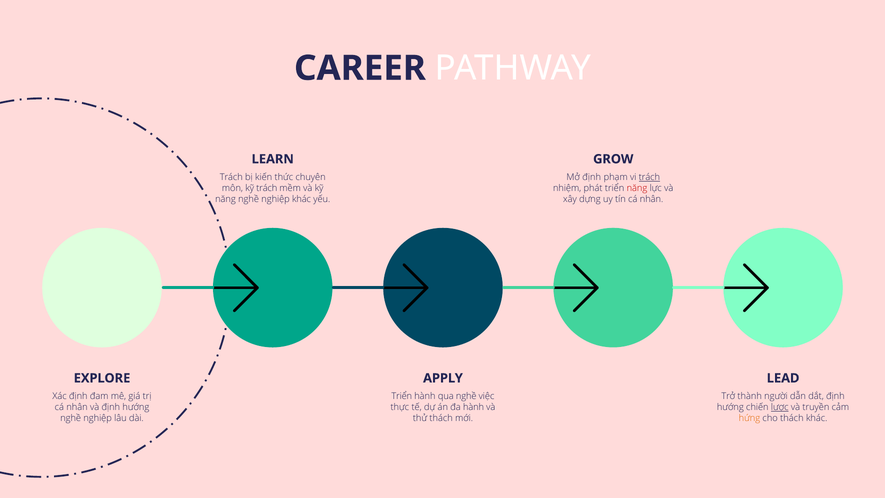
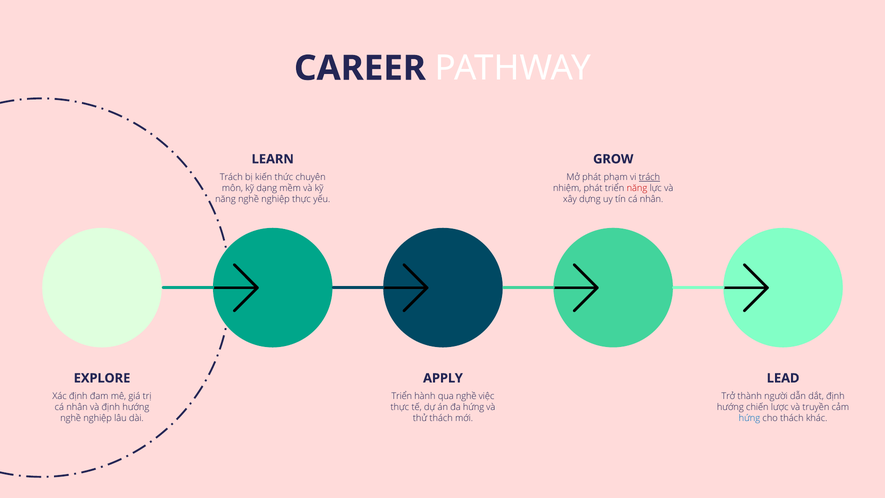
Mở định: định -> phát (592, 177)
kỹ trách: trách -> dạng (267, 188)
nghiệp khác: khác -> thực (301, 199)
đa hành: hành -> hứng (474, 407)
lược underline: present -> none (780, 407)
hứng colour: orange -> blue (749, 418)
